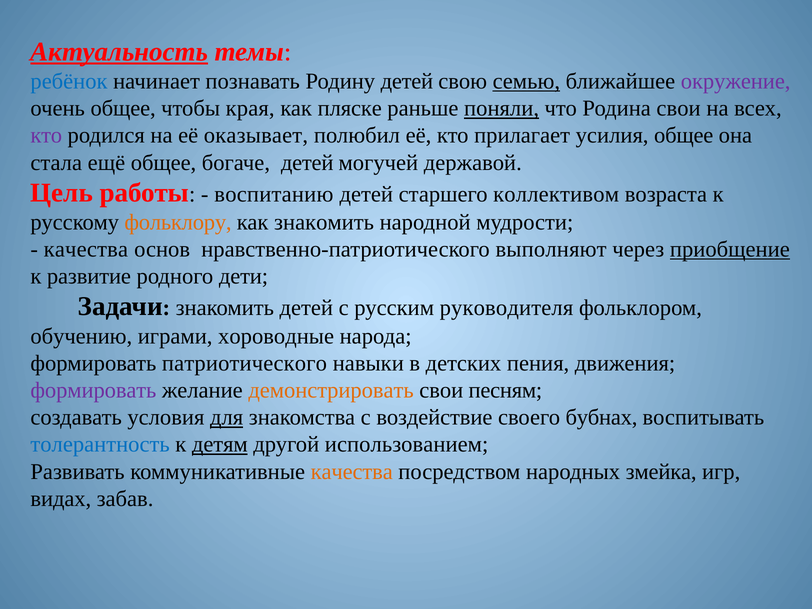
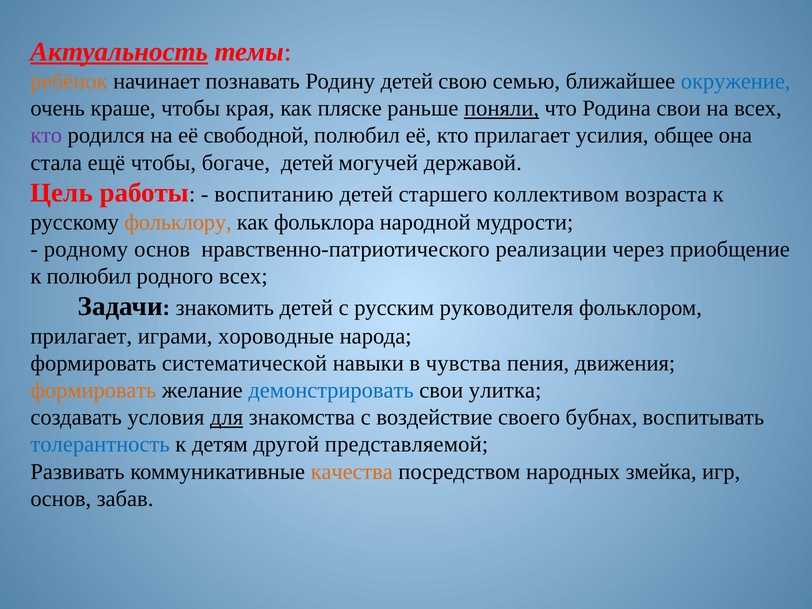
ребёнок colour: blue -> orange (69, 81)
семью underline: present -> none (526, 81)
окружение colour: purple -> blue (736, 81)
очень общее: общее -> краше (123, 108)
оказывает: оказывает -> свободной (256, 136)
ещё общее: общее -> чтобы (163, 163)
как знакомить: знакомить -> фольклора (324, 222)
качества: качества -> родному (86, 249)
выполняют: выполняют -> реализации (551, 249)
приобщение underline: present -> none (730, 249)
к развитие: развитие -> полюбил (89, 276)
родного дети: дети -> всех (243, 276)
обучению: обучению -> прилагает (81, 336)
патриотического: патриотического -> систематической (245, 363)
детских: детских -> чувства (463, 363)
формировать colour: purple -> orange (93, 390)
демонстрировать colour: orange -> blue (331, 390)
песням: песням -> улитка (505, 390)
детям underline: present -> none (220, 444)
использованием: использованием -> представляемой (407, 444)
видах: видах -> основ (61, 499)
